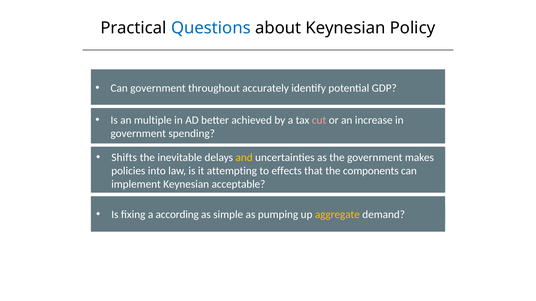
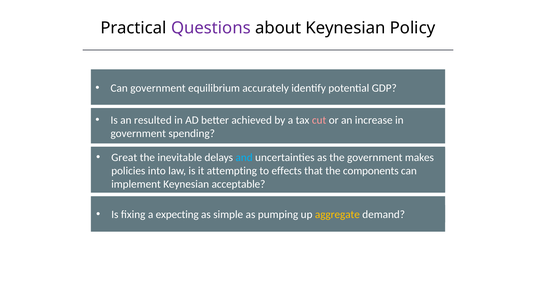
Questions colour: blue -> purple (211, 28)
throughout: throughout -> equilibrium (214, 88)
multiple: multiple -> resulted (153, 120)
Shifts: Shifts -> Great (124, 158)
and colour: yellow -> light blue (244, 158)
according: according -> expecting (177, 215)
